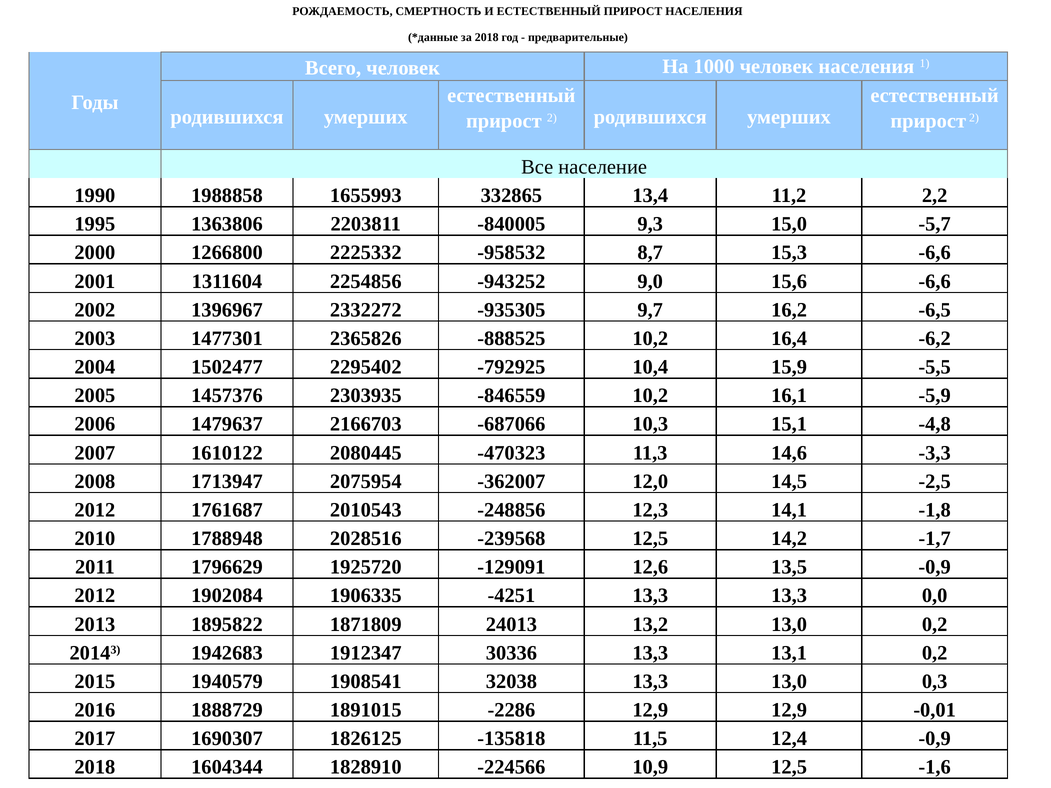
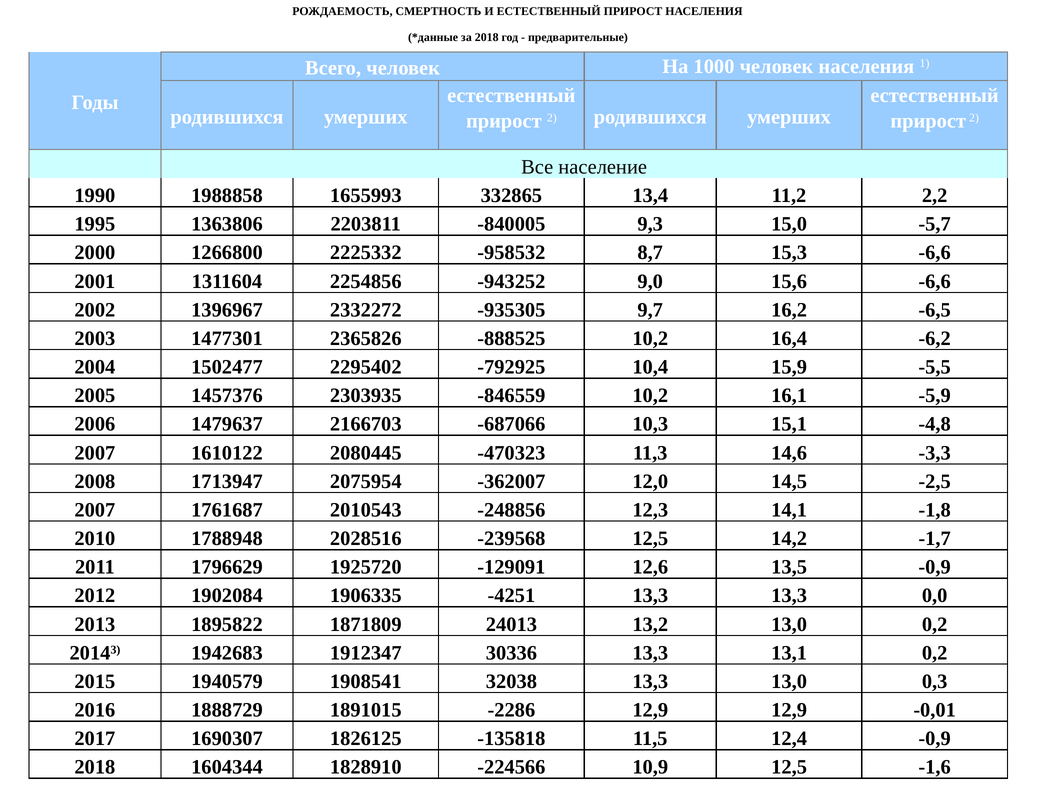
2012: 2012 -> 2007 (95, 510)
